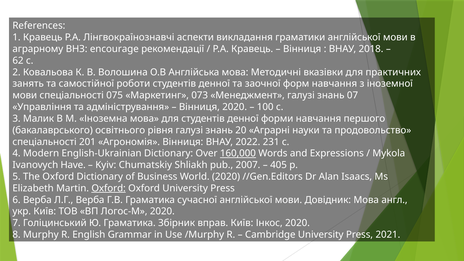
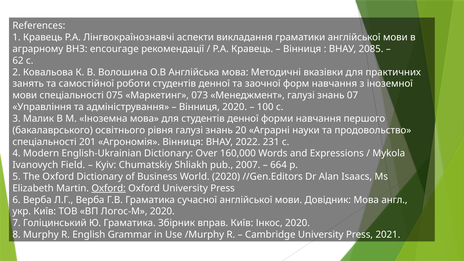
2018: 2018 -> 2085 (371, 49)
160,000 underline: present -> none (238, 153)
Have: Have -> Field (73, 165)
405: 405 -> 664 (279, 165)
